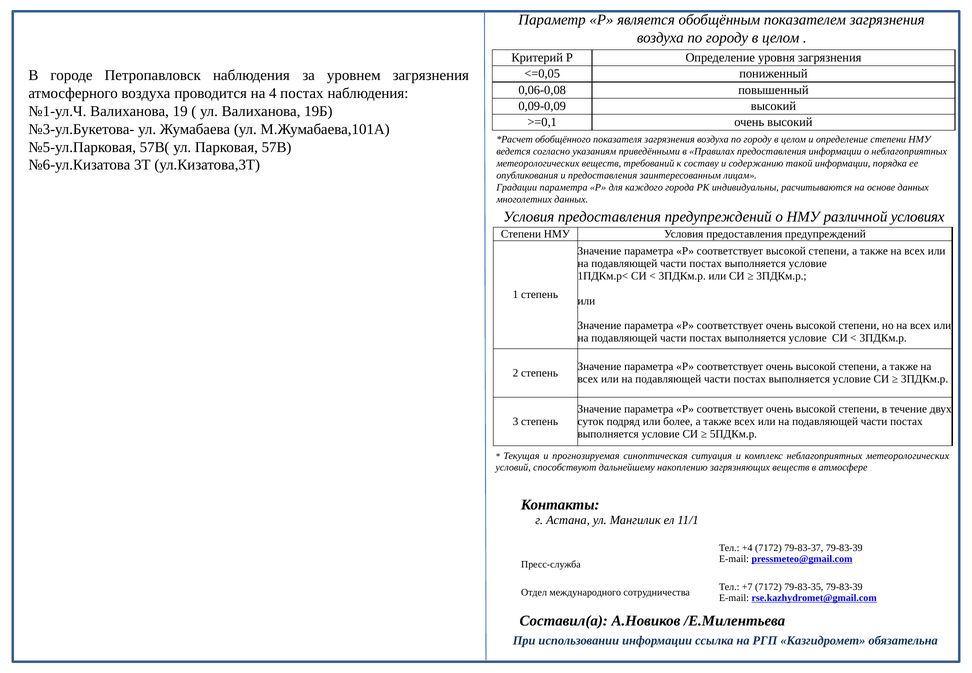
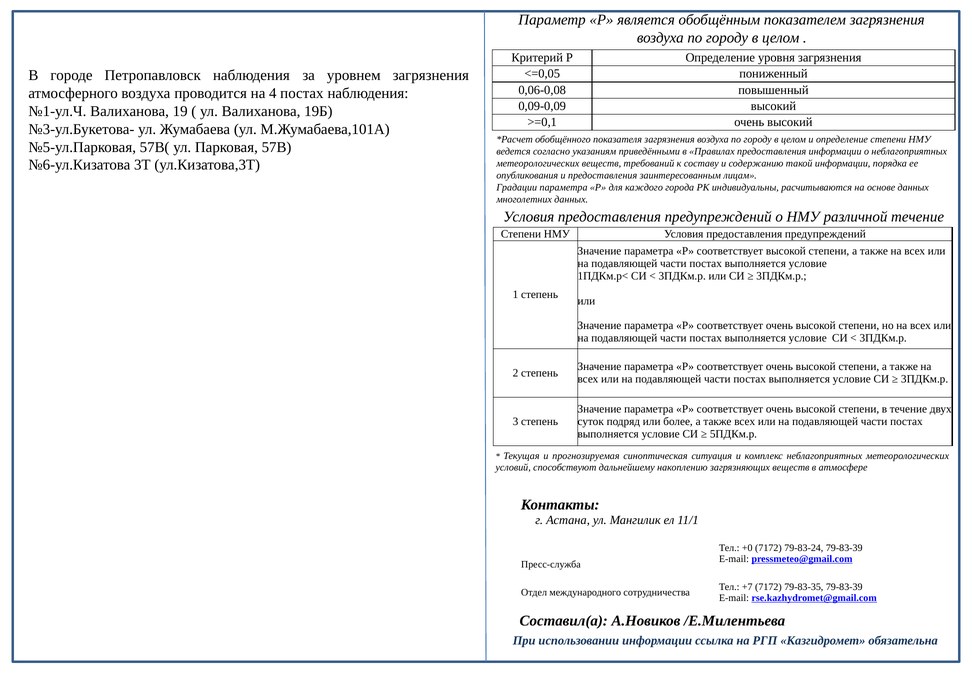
различной условиях: условиях -> течение (918, 217)
+4: +4 -> +0 (747, 548)
79-83-37: 79-83-37 -> 79-83-24 (804, 548)
